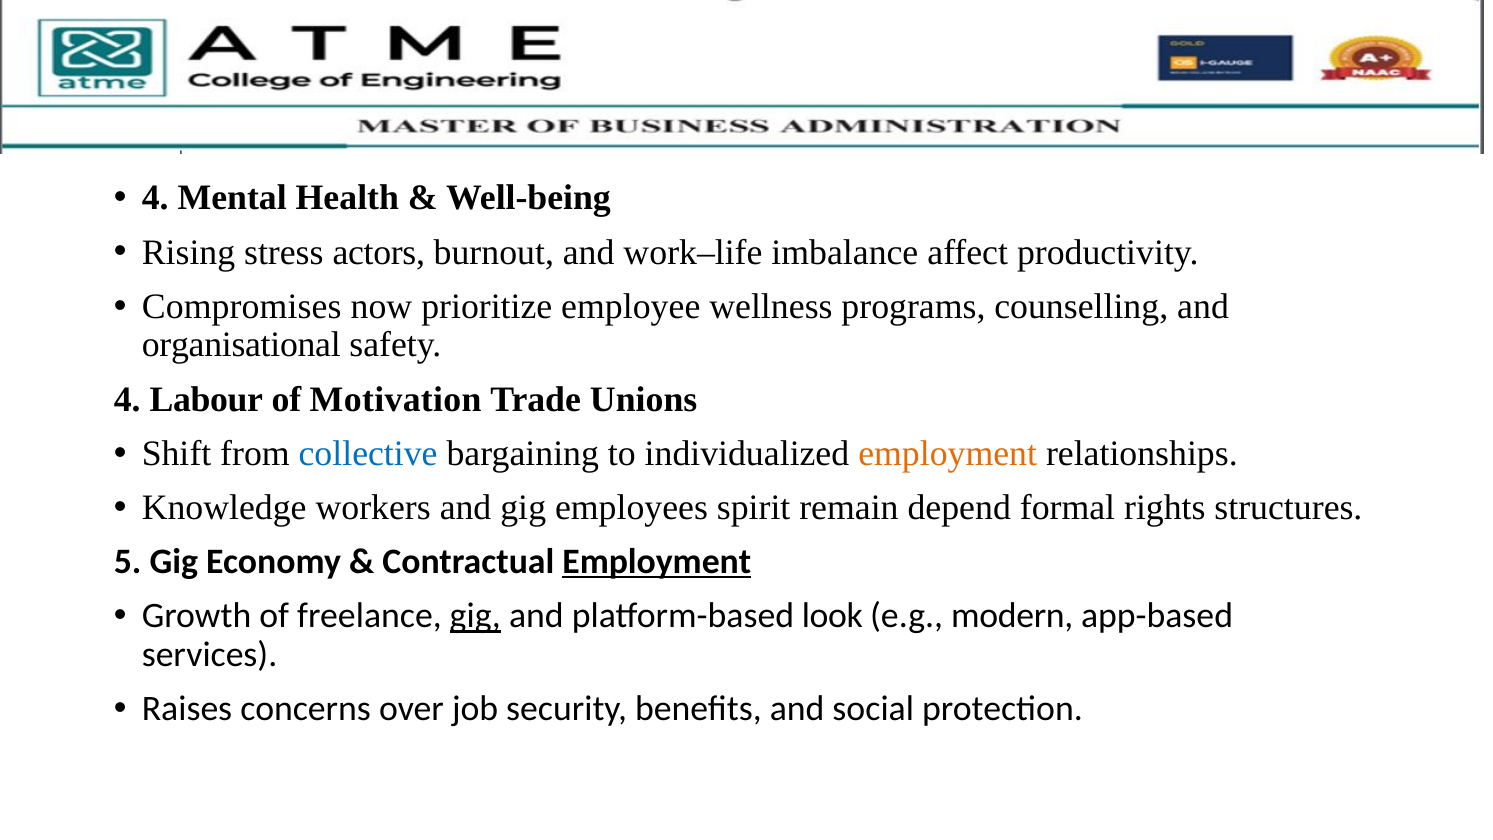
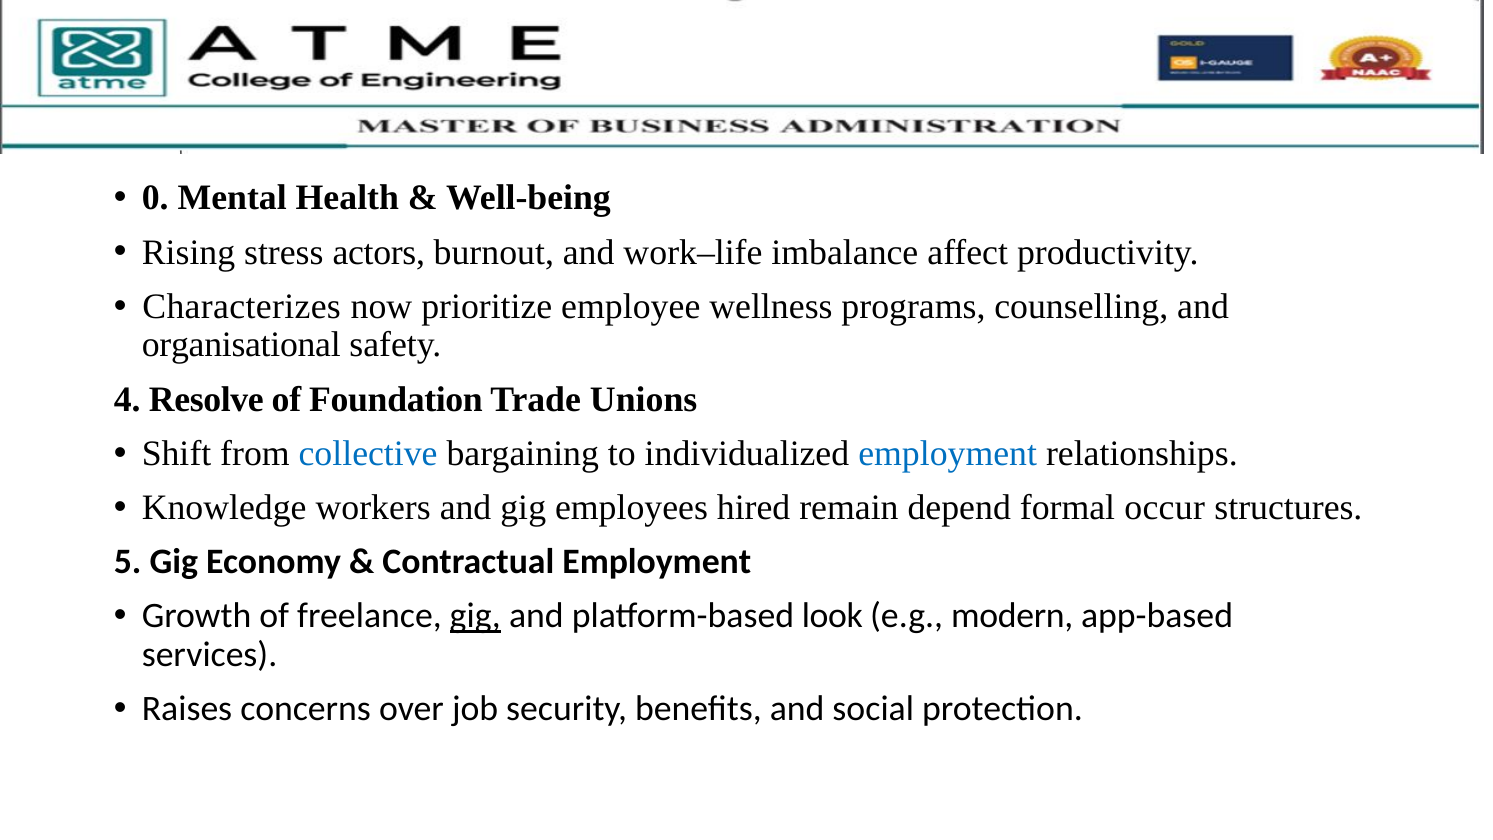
4: 4 -> 0 (155, 198)
Compromises: Compromises -> Characterizes (242, 306)
Labour: Labour -> Resolve (206, 399)
Motivation: Motivation -> Foundation (396, 399)
employment colour: orange -> blue (948, 453)
spirit: spirit -> hired (754, 508)
rights: rights -> occur (1165, 508)
Employment underline: present -> none (657, 562)
